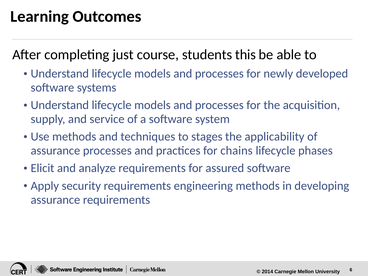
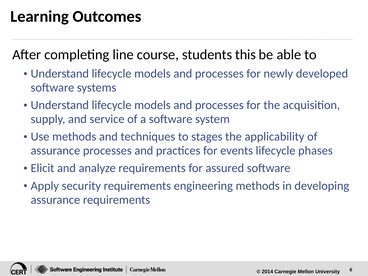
just: just -> line (123, 55)
chains: chains -> events (237, 151)
